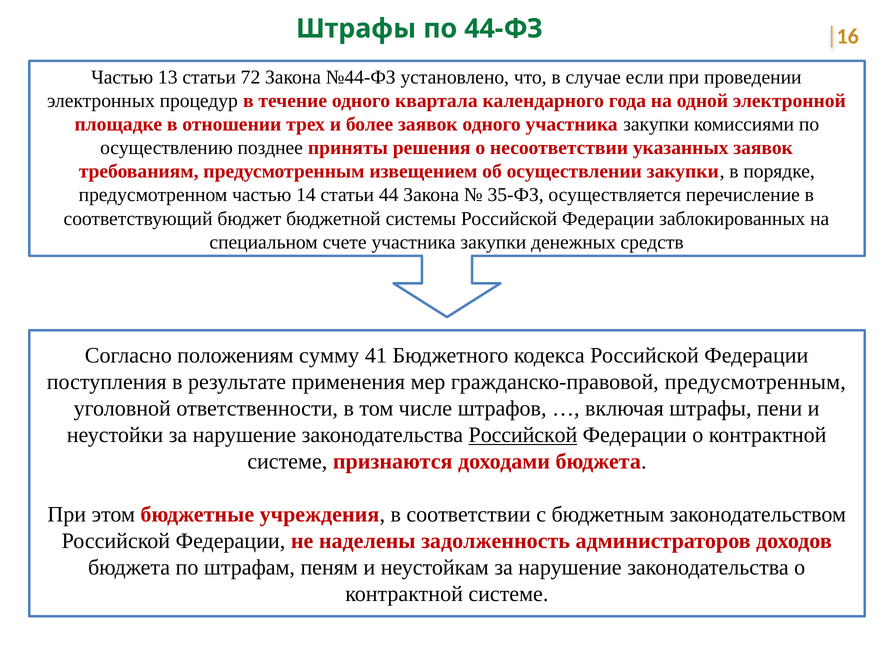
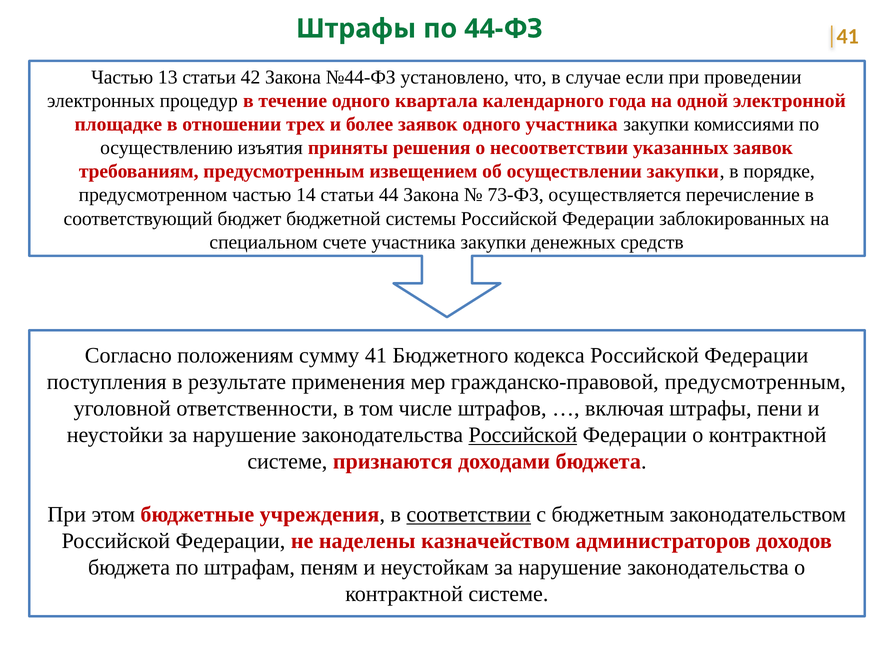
44-ФЗ 16: 16 -> 41 (848, 36)
72: 72 -> 42 (251, 77)
позднее: позднее -> изъятия (270, 148)
35-ФЗ: 35-ФЗ -> 73-ФЗ (516, 195)
соответствии underline: none -> present (469, 514)
задолженность: задолженность -> казначейством (496, 541)
